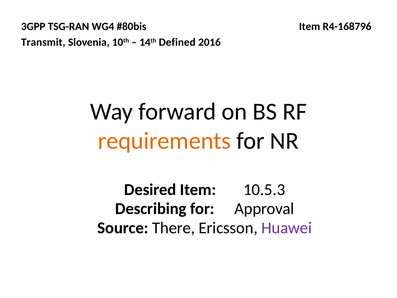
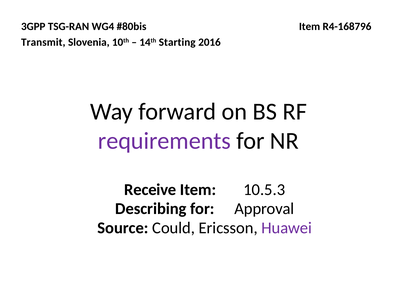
Defined: Defined -> Starting (177, 42)
requirements colour: orange -> purple (164, 141)
Desired: Desired -> Receive (150, 189)
There: There -> Could (174, 228)
